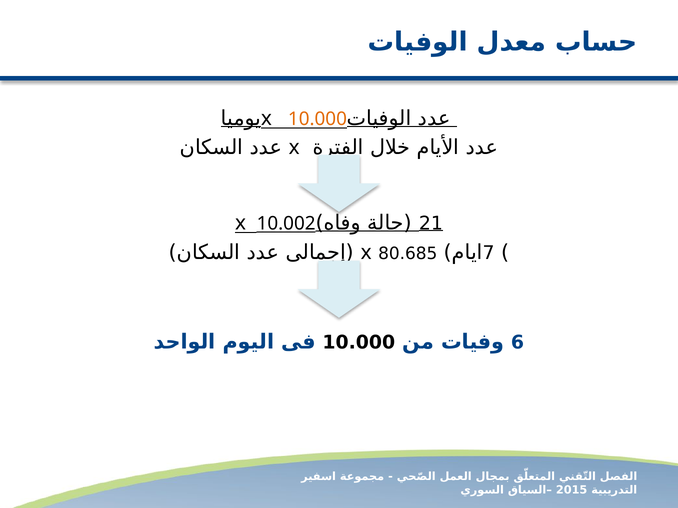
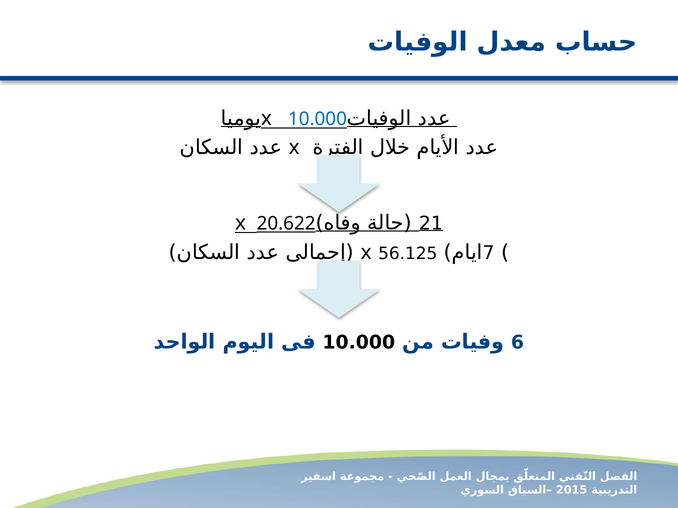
10.000 colour: orange -> blue (317, 119)
10.002: 10.002 -> 20.622 (286, 224)
80.685: 80.685 -> 56.125 (408, 254)
